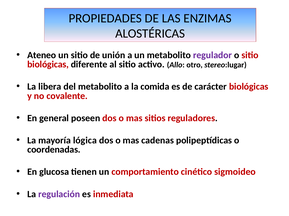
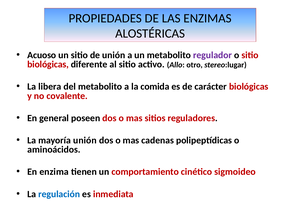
Ateneo: Ateneo -> Acuoso (42, 55)
mayoría lógica: lógica -> unión (85, 141)
coordenadas: coordenadas -> aminoácidos (54, 150)
glucosa: glucosa -> enzima (54, 172)
regulación colour: purple -> blue (59, 195)
